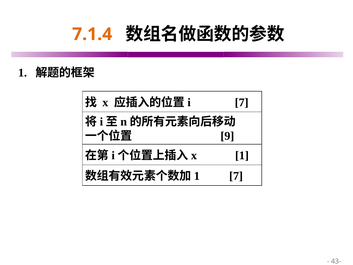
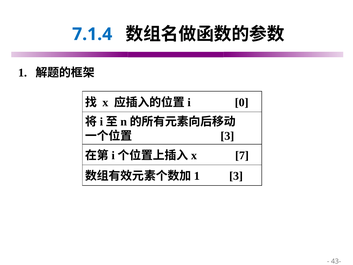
7.1.4 colour: orange -> blue (92, 34)
7: 7 -> 0 (242, 102)
9: 9 -> 3 (227, 136)
1: 1 -> 7 (242, 155)
7: 7 -> 3 (236, 176)
